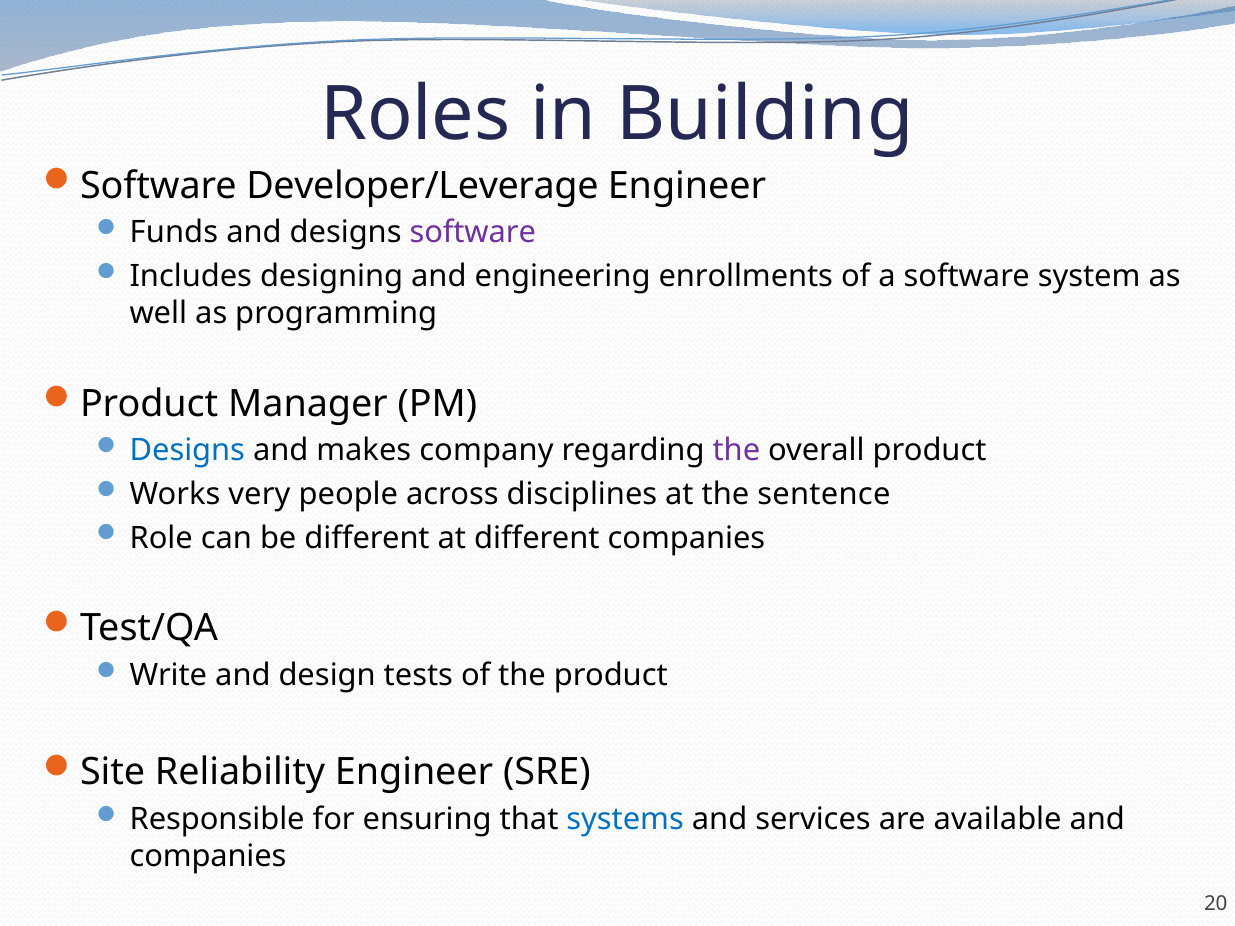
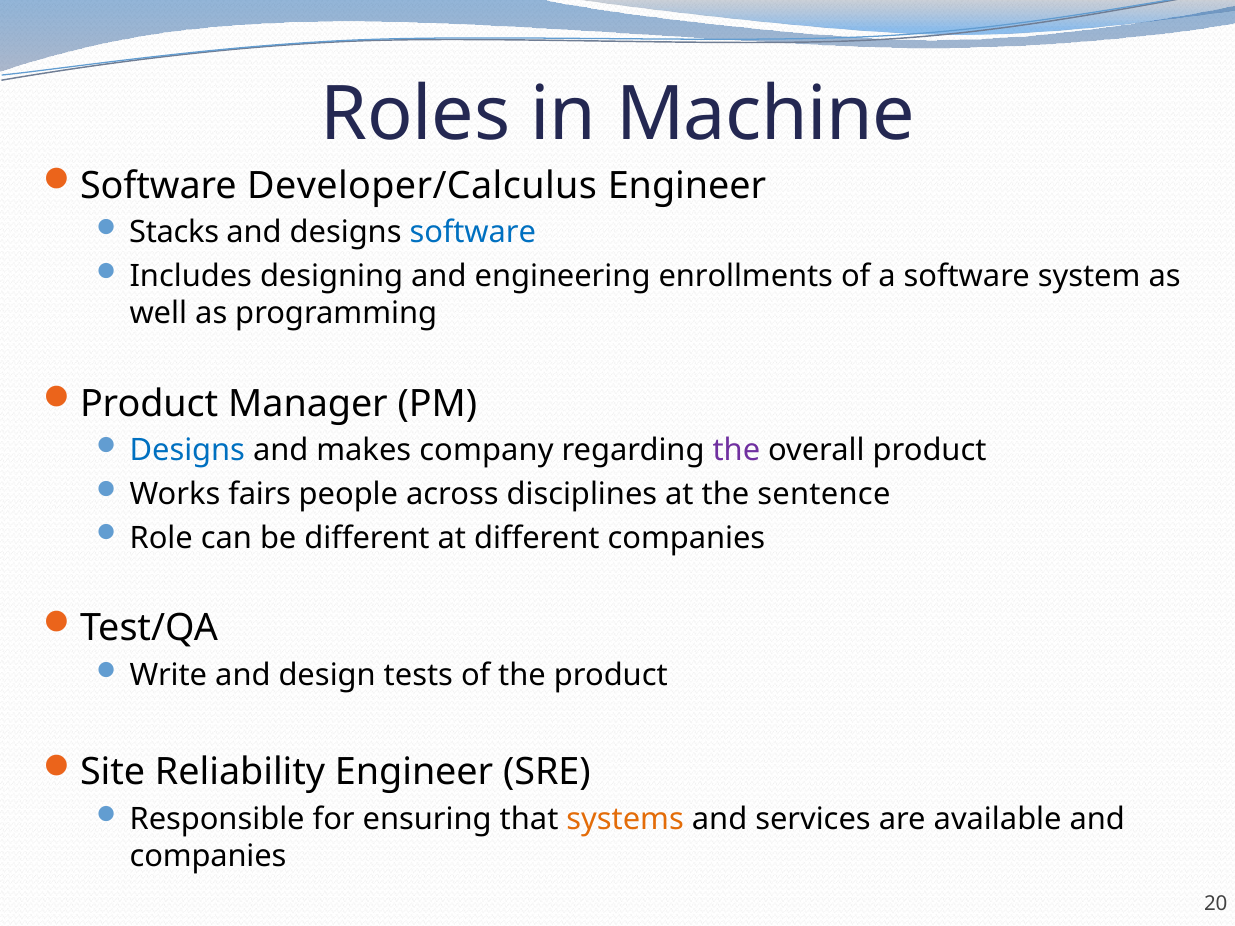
Building: Building -> Machine (765, 114)
Developer/Leverage: Developer/Leverage -> Developer/Calculus (422, 186)
Funds: Funds -> Stacks (174, 233)
software colour: purple -> blue (473, 233)
very: very -> fairs (260, 494)
systems colour: blue -> orange (625, 820)
